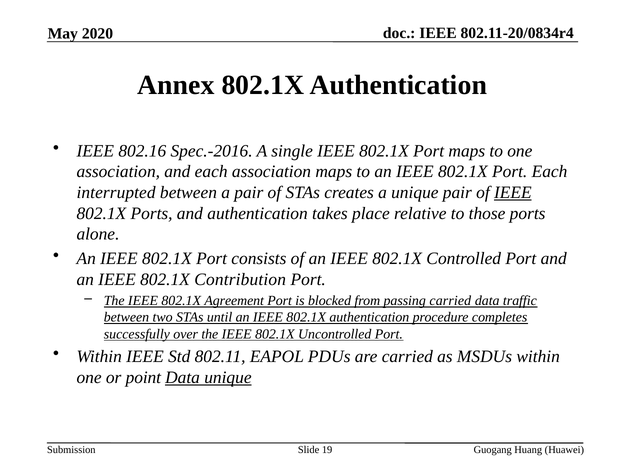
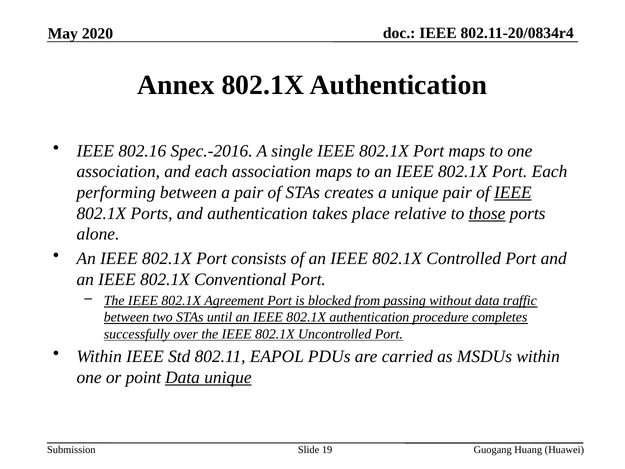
interrupted: interrupted -> performing (116, 192)
those underline: none -> present (487, 213)
Contribution: Contribution -> Conventional (240, 279)
passing carried: carried -> without (450, 301)
